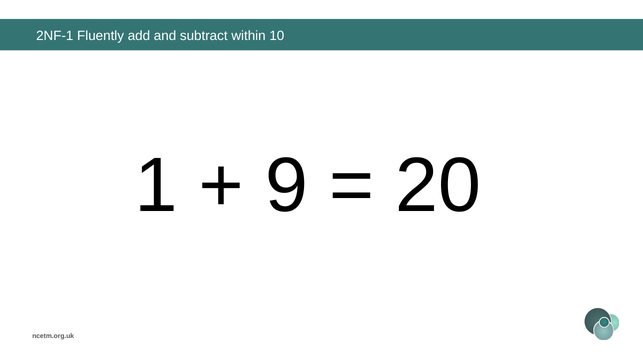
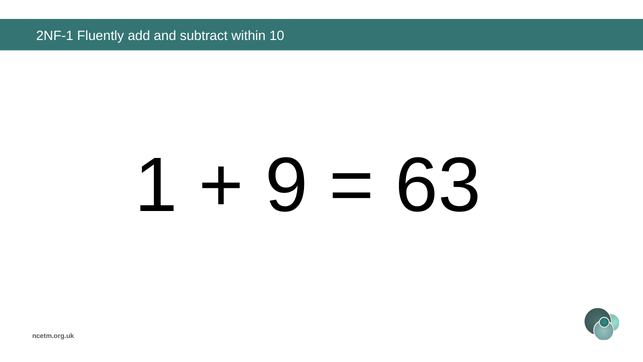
20: 20 -> 63 (438, 186)
